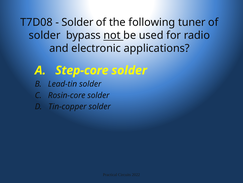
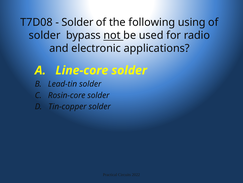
tuner: tuner -> using (192, 22)
Step-core: Step-core -> Line-core (82, 70)
